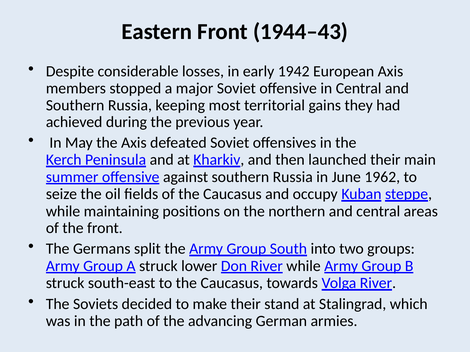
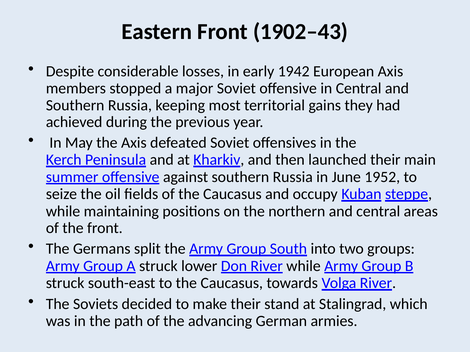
1944–43: 1944–43 -> 1902–43 (301, 32)
1962: 1962 -> 1952 (382, 177)
